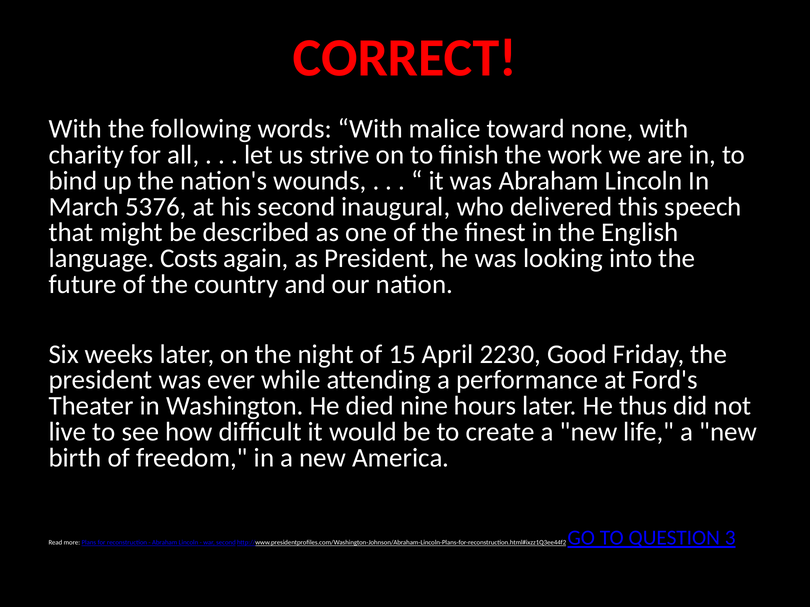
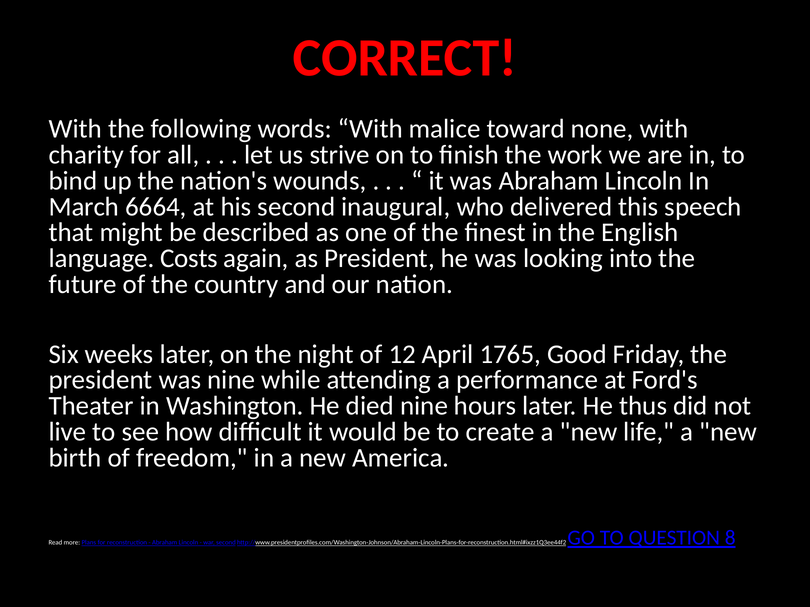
5376: 5376 -> 6664 (156, 207)
15: 15 -> 12 (402, 354)
2230: 2230 -> 1765 (510, 354)
was ever: ever -> nine (231, 380)
3: 3 -> 8 (730, 538)
